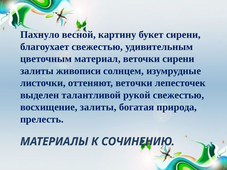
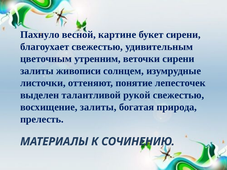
картину: картину -> картине (117, 35)
материал: материал -> утренним (97, 59)
оттеняют веточки: веточки -> понятие (134, 83)
